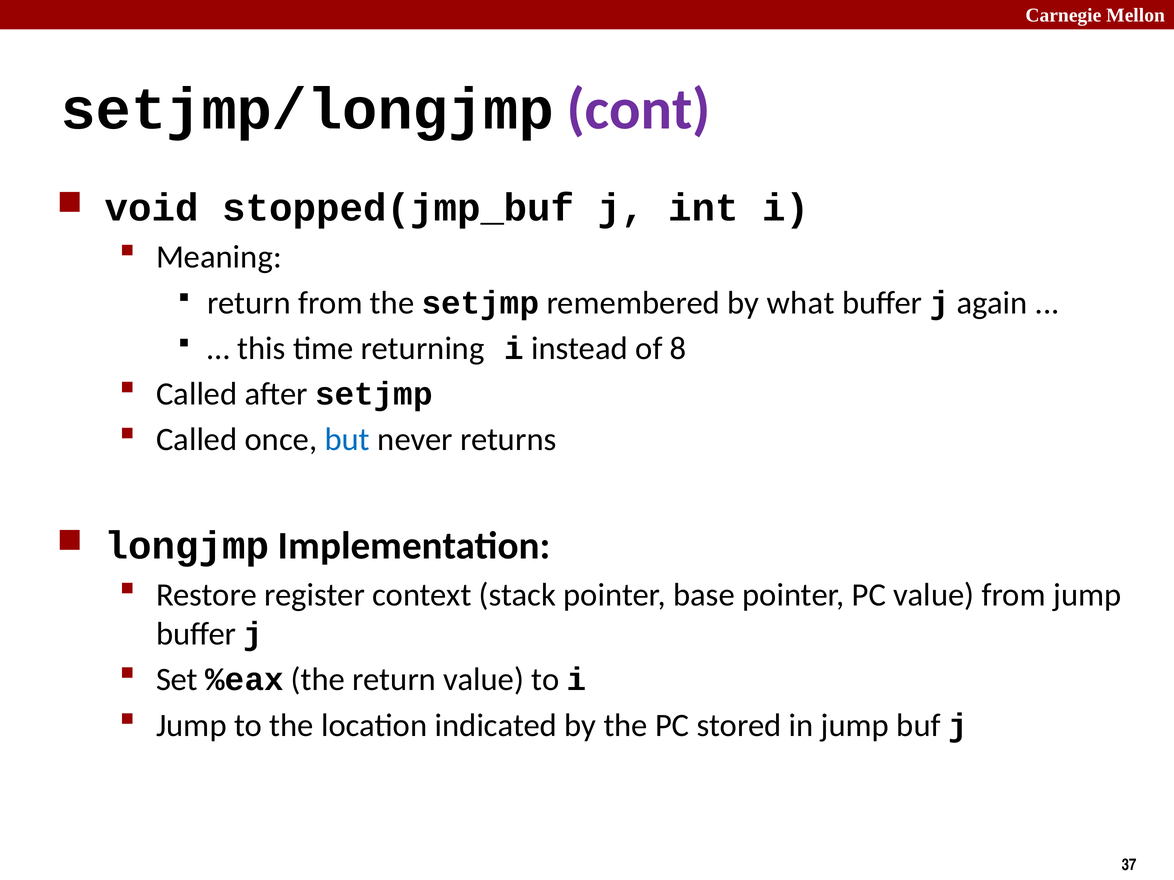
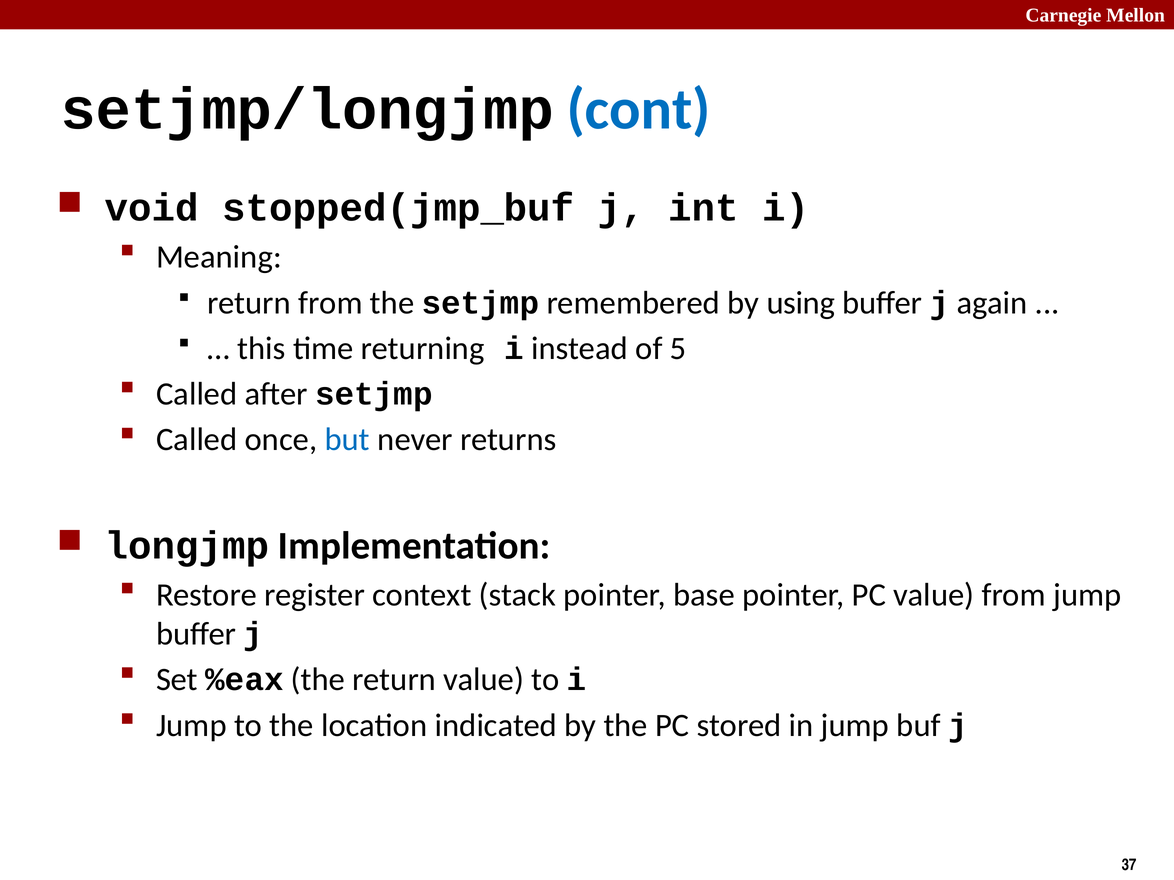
cont colour: purple -> blue (639, 109)
what: what -> using (801, 303)
8: 8 -> 5 (678, 349)
